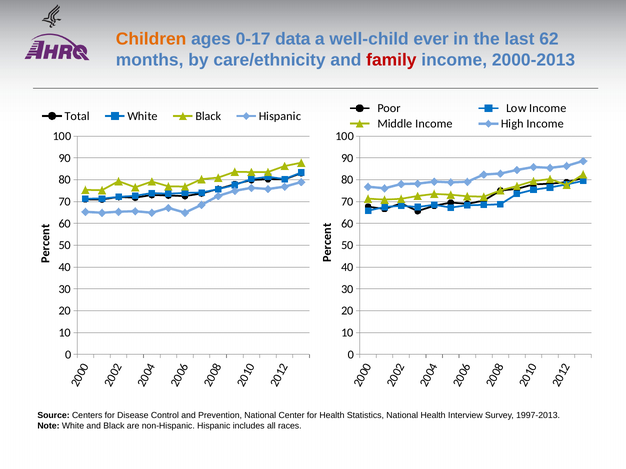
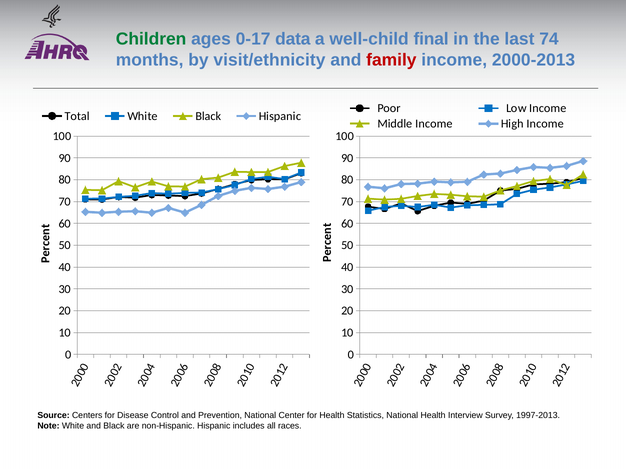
Children colour: orange -> green (151, 39)
ever: ever -> final (431, 39)
62: 62 -> 74 (549, 39)
care/ethnicity: care/ethnicity -> visit/ethnicity (269, 60)
